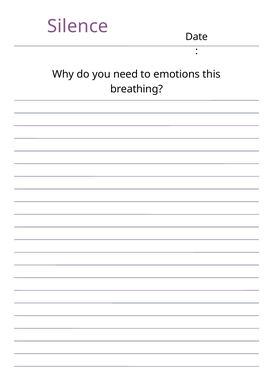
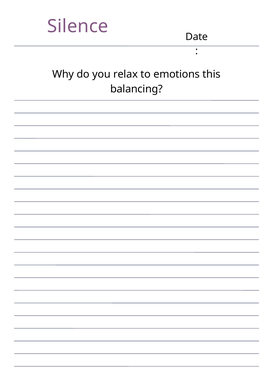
need: need -> relax (126, 74)
breathing: breathing -> balancing (137, 89)
